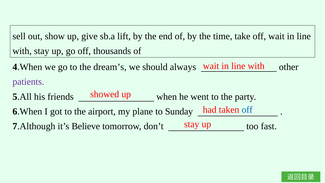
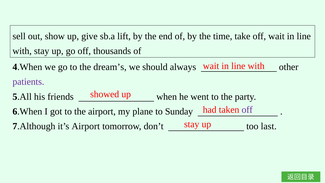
off colour: blue -> purple (247, 110)
it’s Believe: Believe -> Airport (86, 126)
fast: fast -> last (269, 126)
